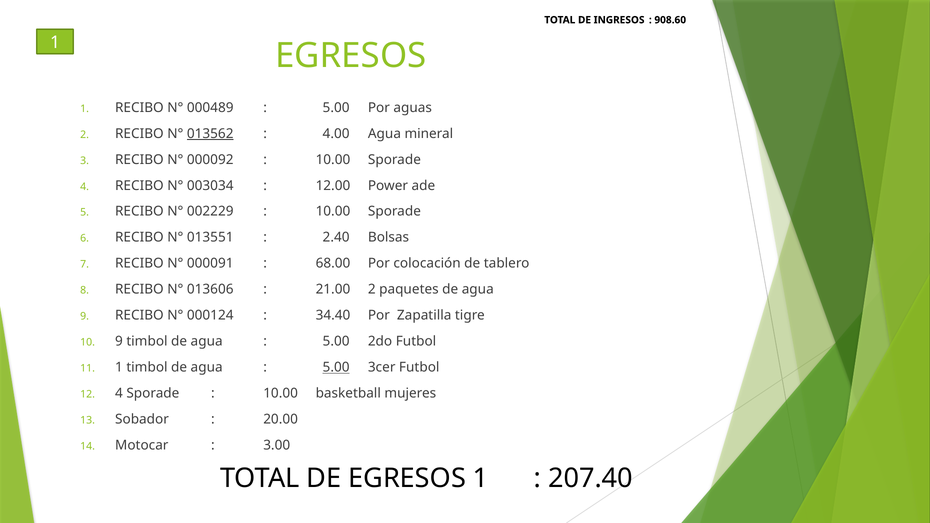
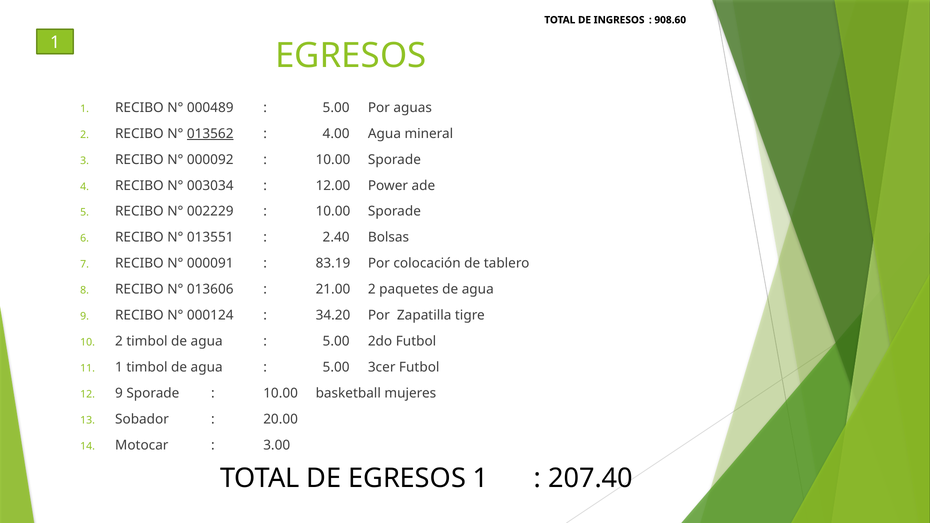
68.00: 68.00 -> 83.19 (333, 264)
34.40: 34.40 -> 34.20 (333, 315)
9: 9 -> 2 (119, 341)
5.00 underline: present -> none (336, 367)
4: 4 -> 9 (119, 393)
